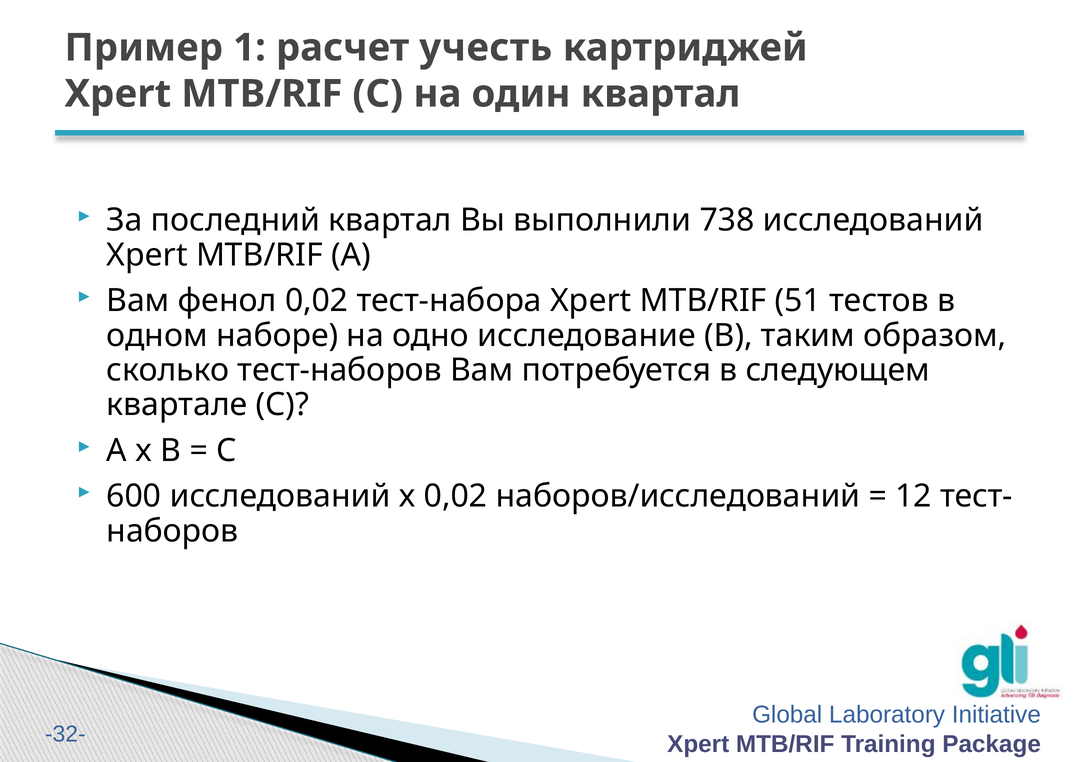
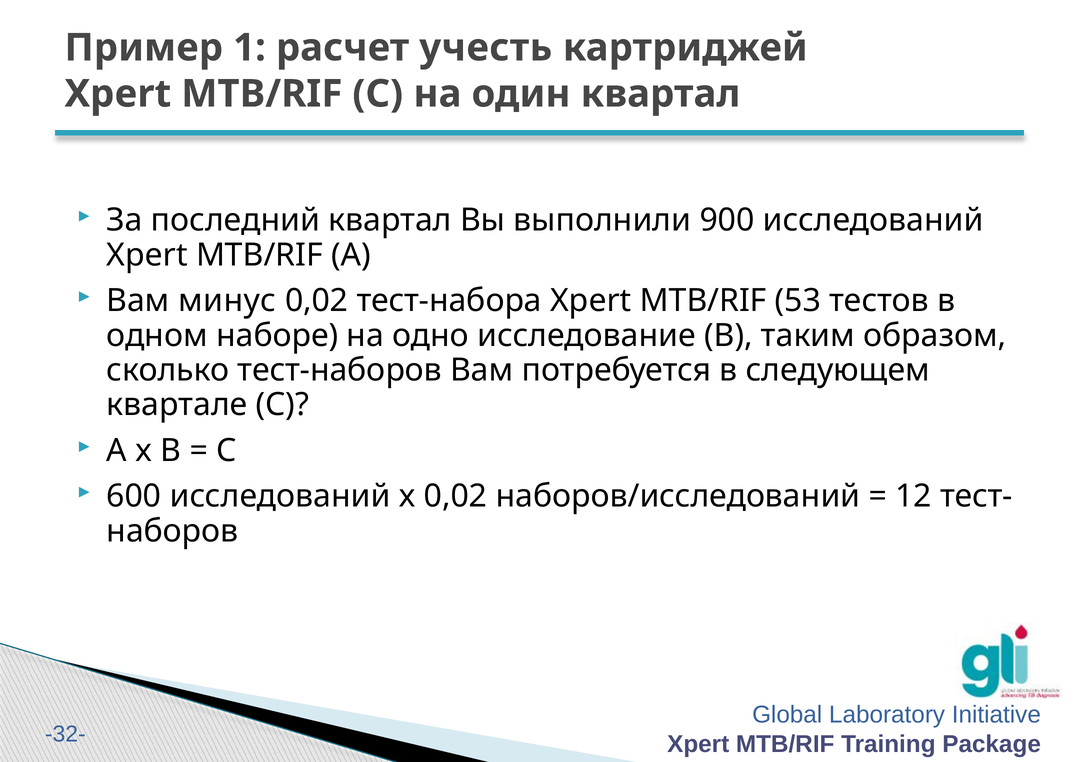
738: 738 -> 900 (727, 220)
фенол: фенол -> минус (227, 301)
51: 51 -> 53 (798, 301)
